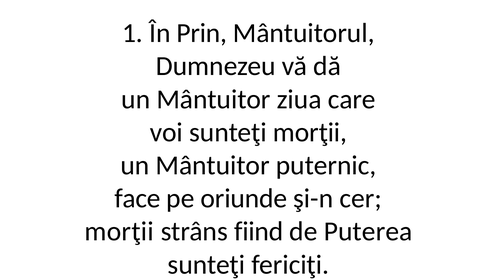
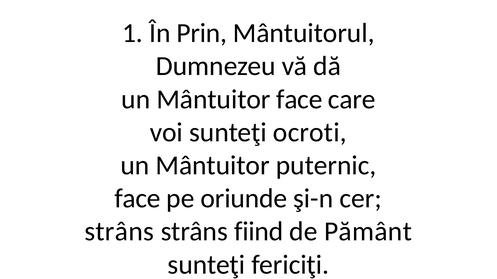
Mântuitor ziua: ziua -> face (299, 99)
sunteţi morţii: morţii -> ocroti (310, 133)
morţii: morţii -> strâns (119, 232)
Puterea: Puterea -> Pământ (368, 232)
